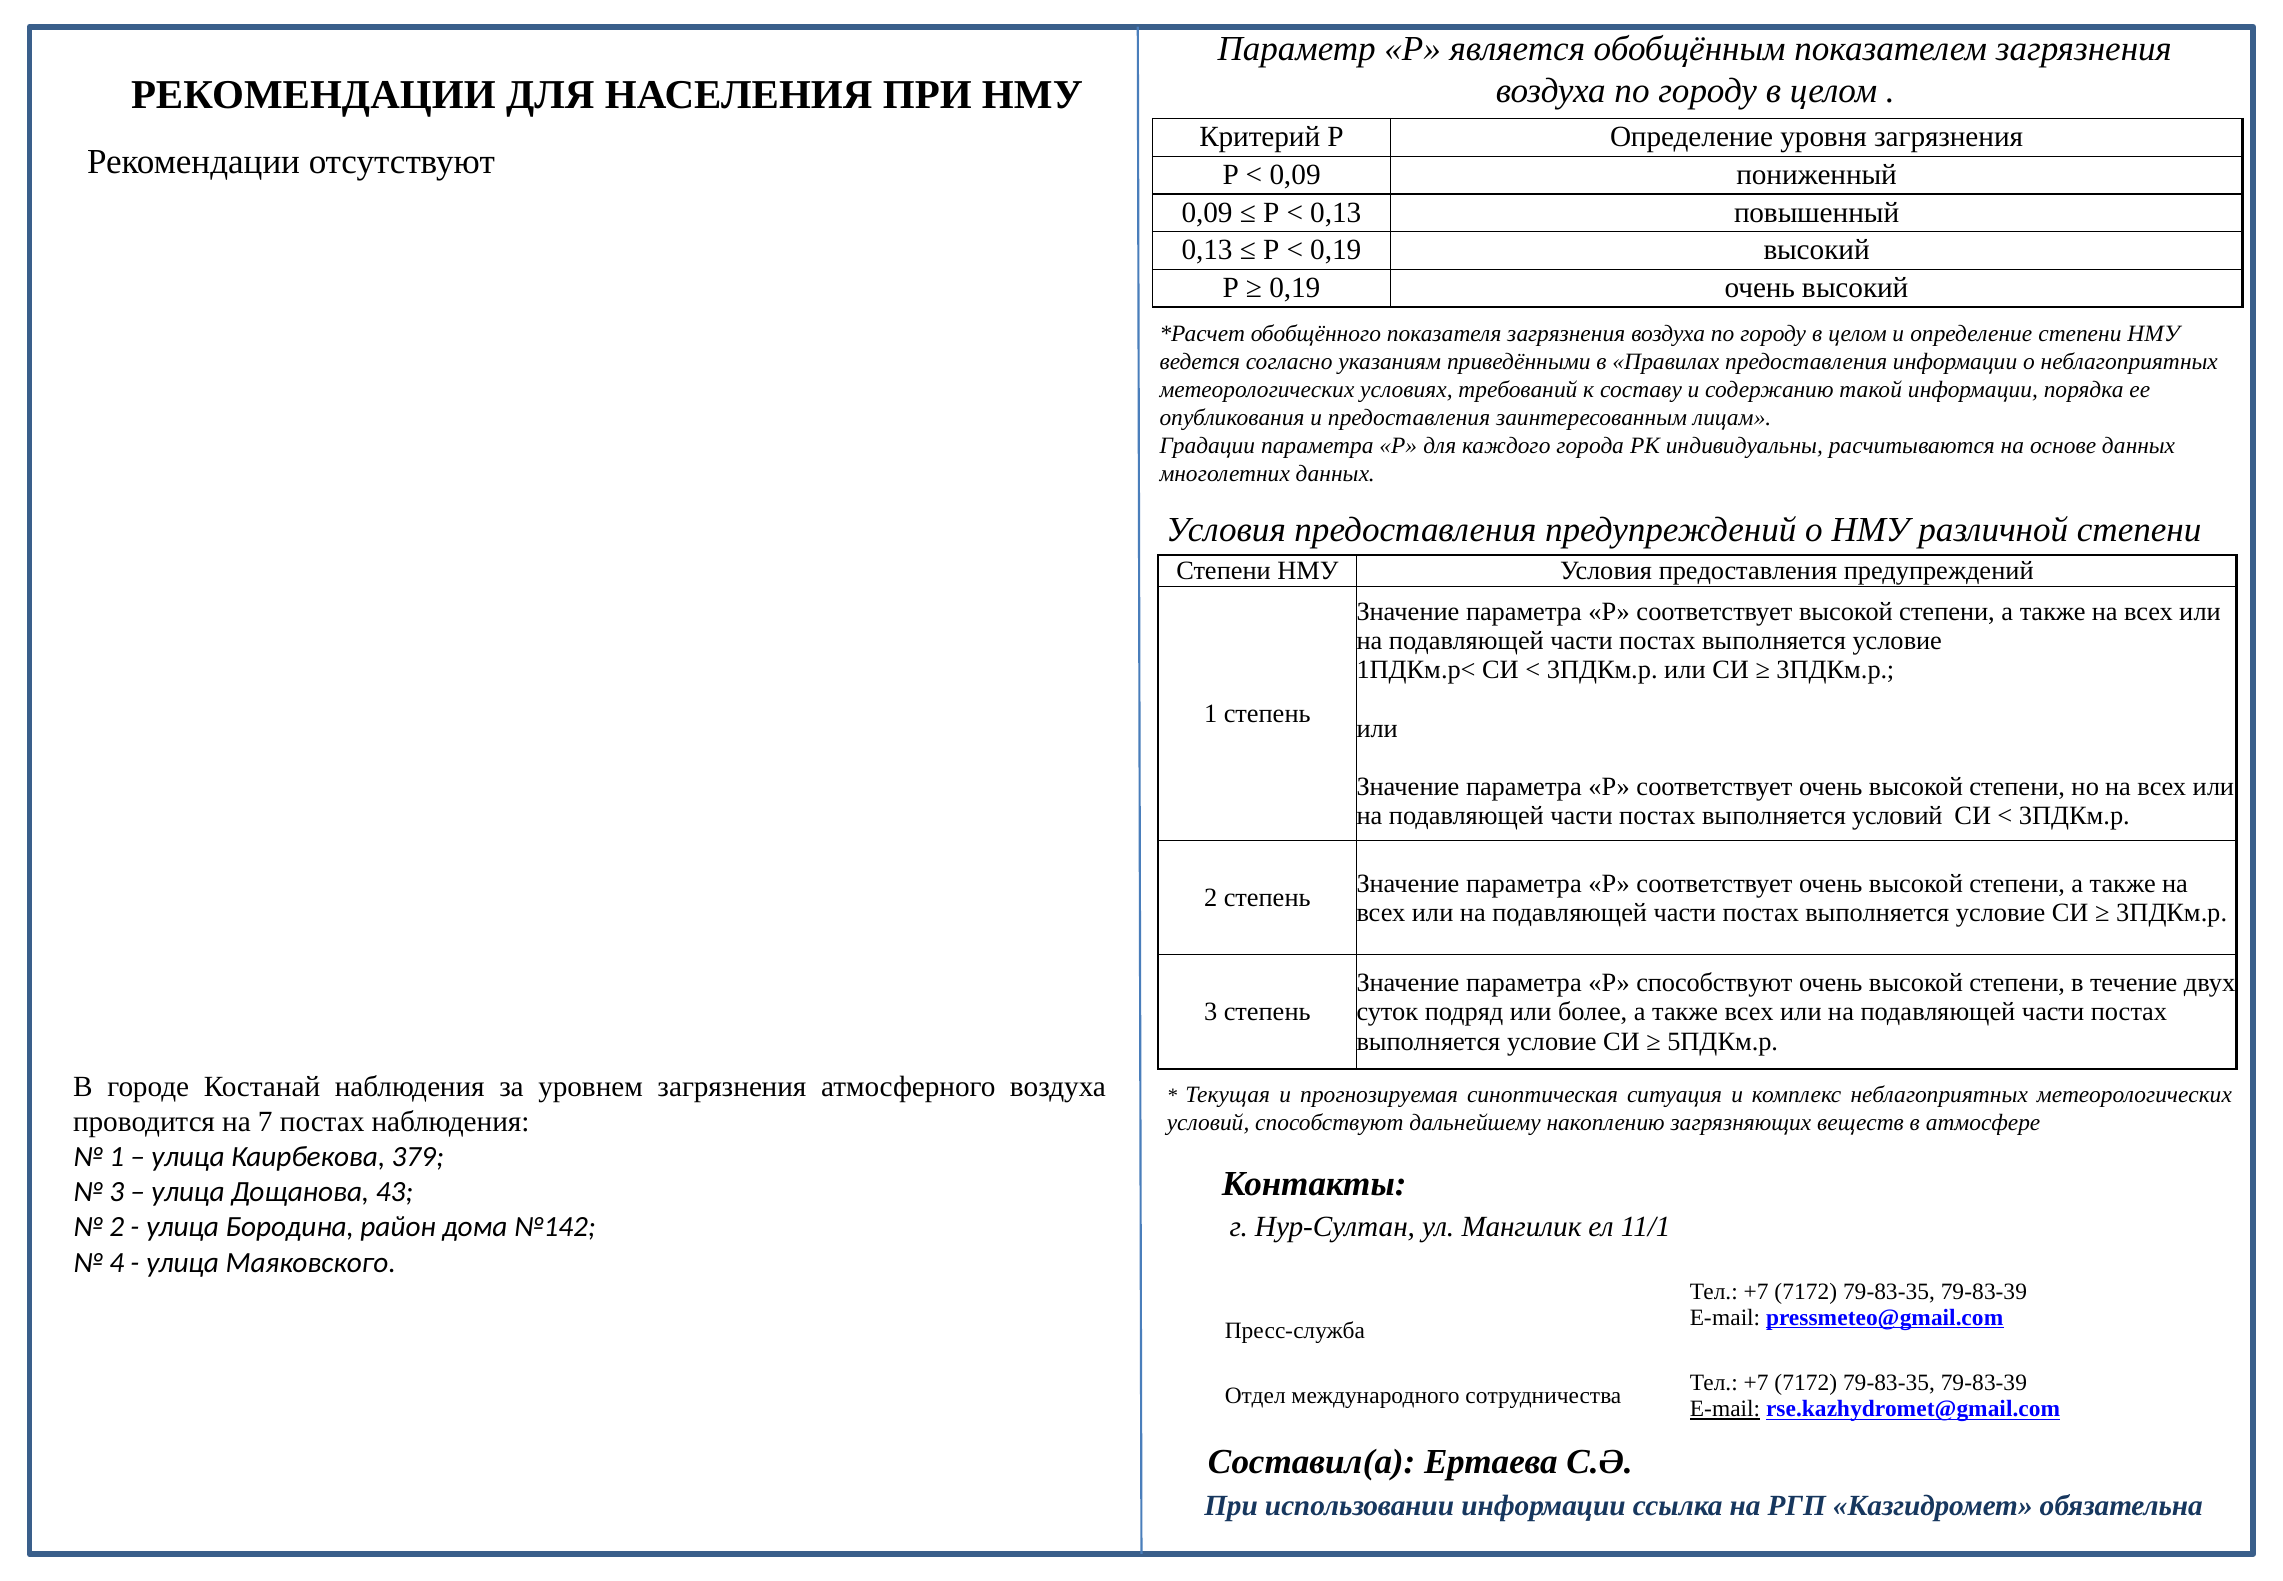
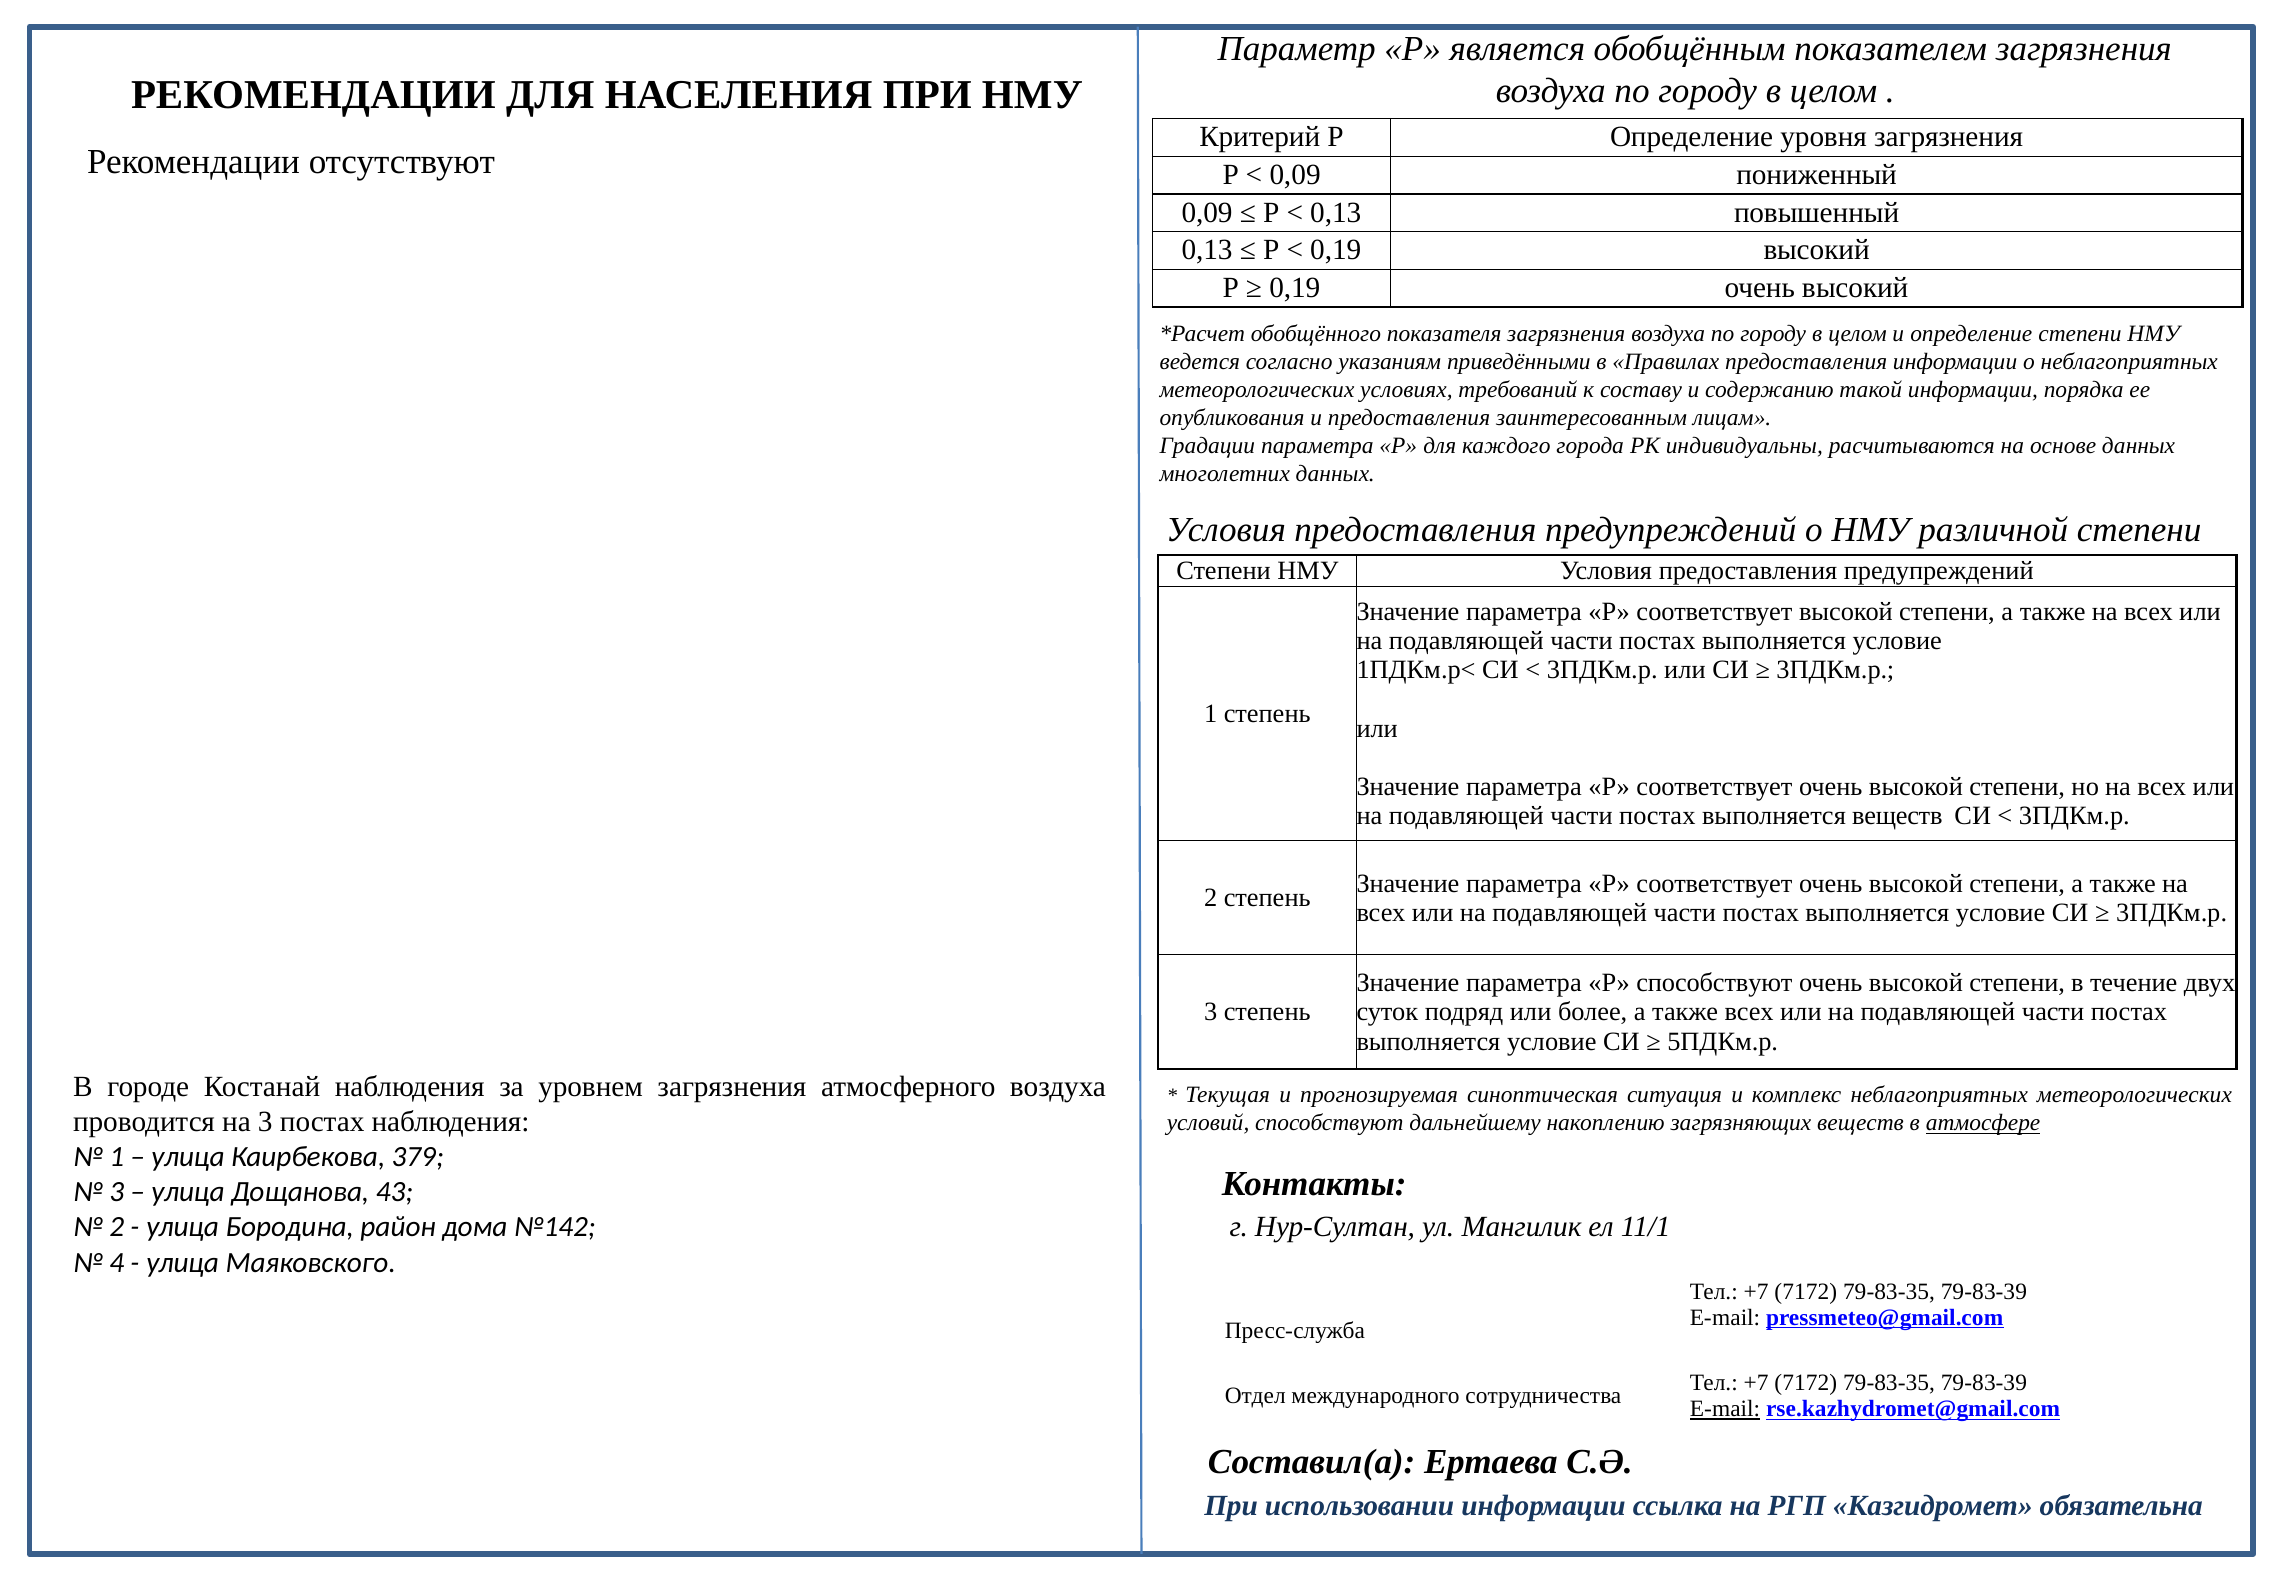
выполняется условий: условий -> веществ (1897, 816)
на 7: 7 -> 3 (265, 1121)
атмосфере underline: none -> present (1983, 1123)
